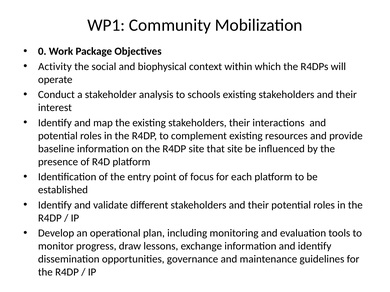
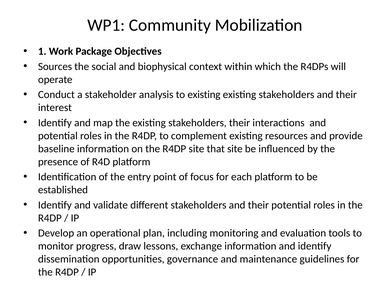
0: 0 -> 1 (42, 51)
Activity: Activity -> Sources (55, 67)
to schools: schools -> existing (204, 95)
